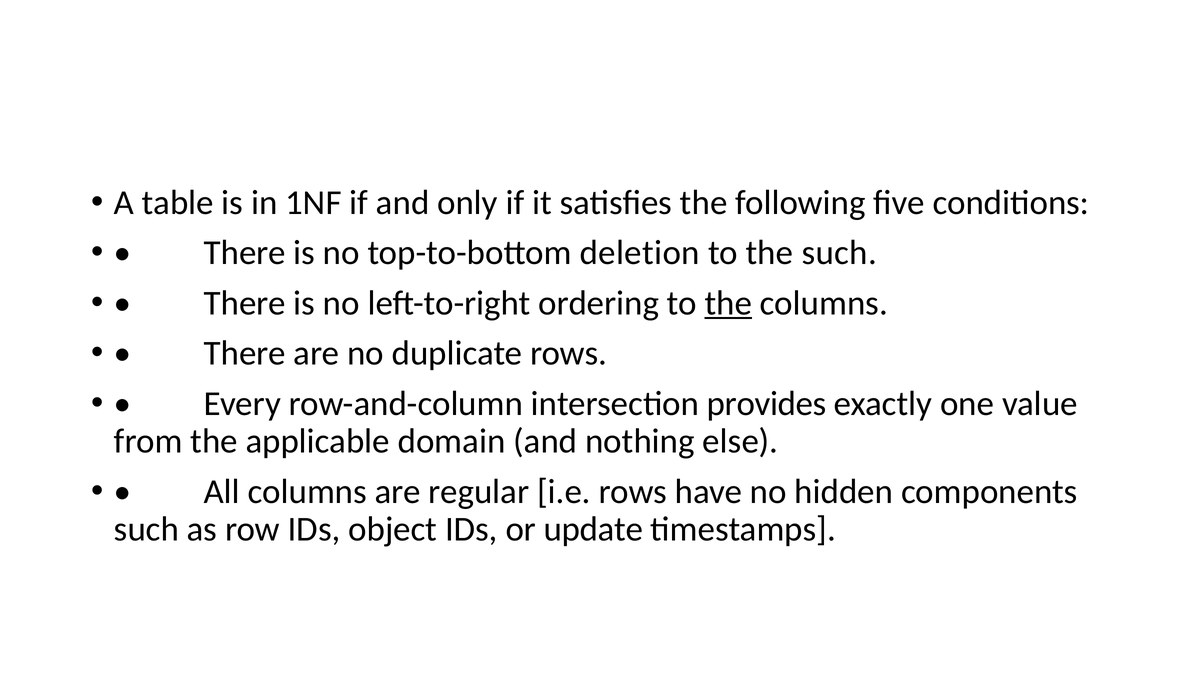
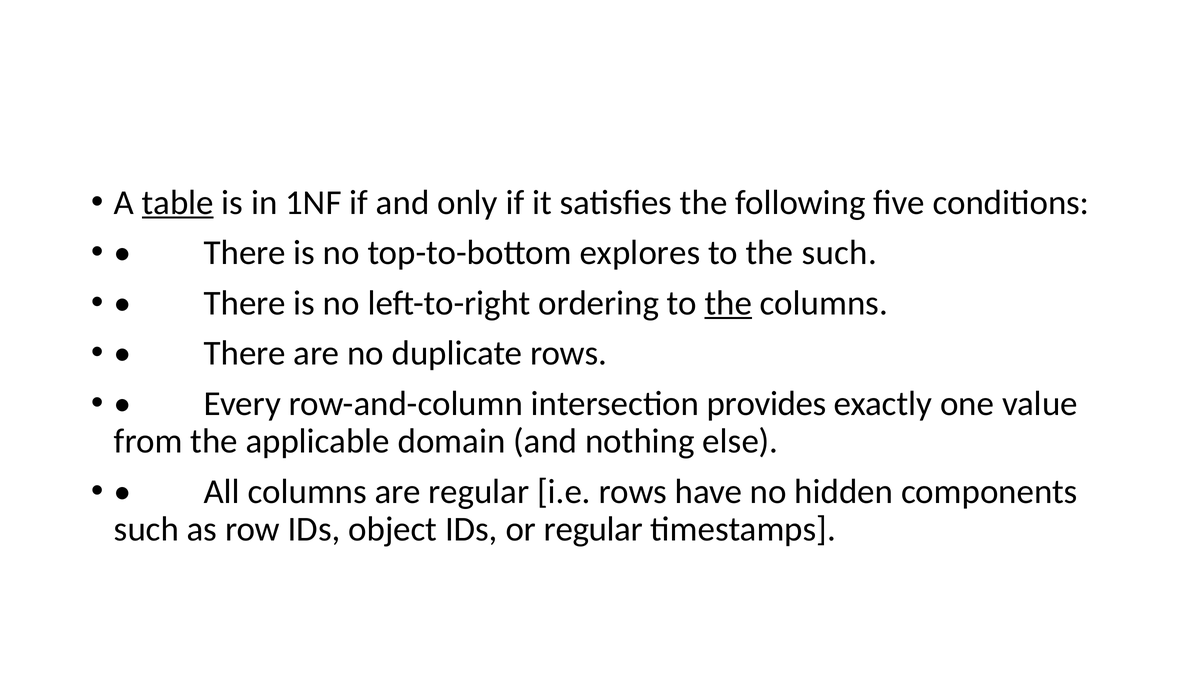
table underline: none -> present (178, 203)
deletion: deletion -> explores (640, 253)
or update: update -> regular (593, 530)
